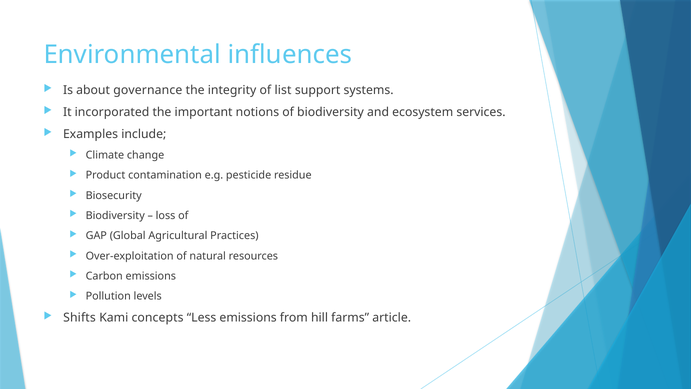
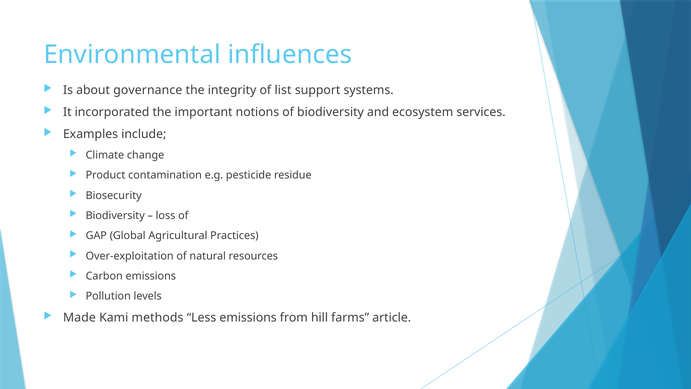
Shifts: Shifts -> Made (79, 317)
concepts: concepts -> methods (158, 317)
